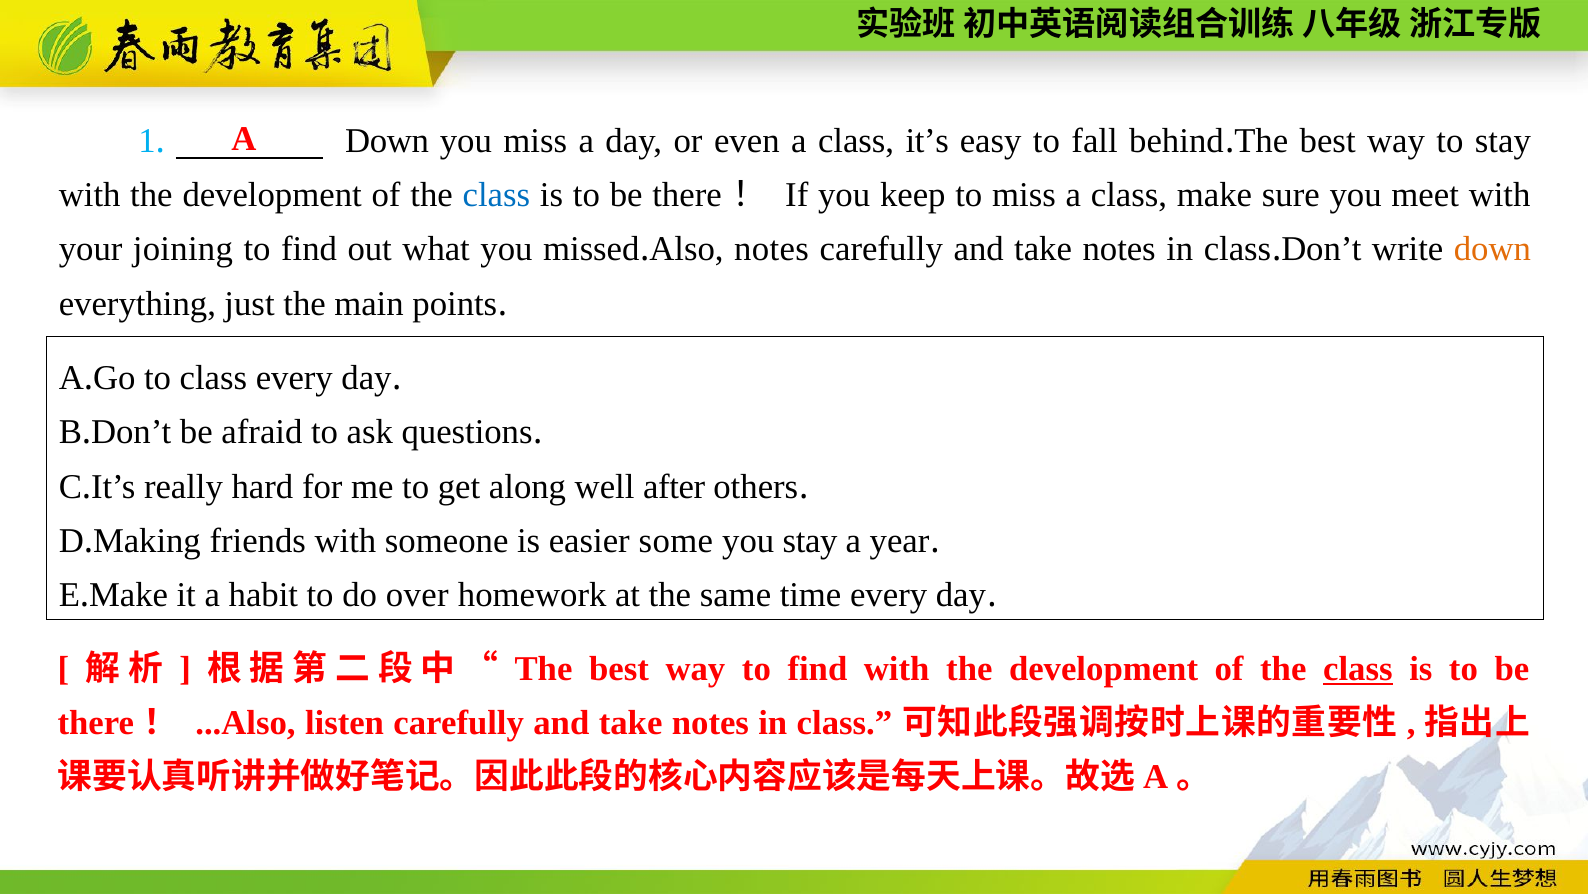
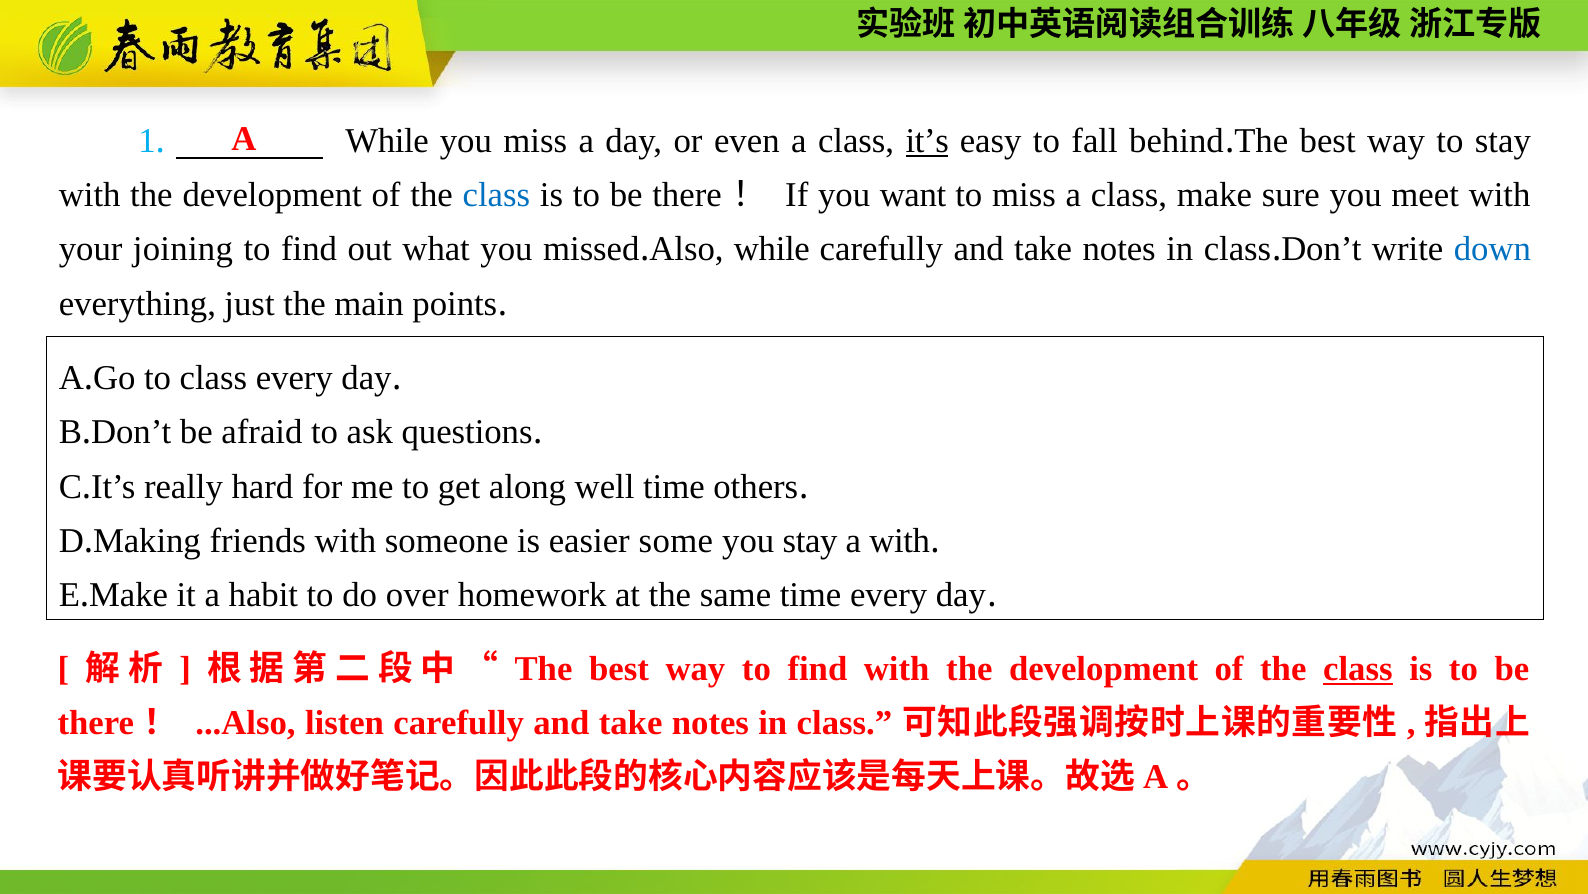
Down: Down -> While (387, 141)
it’s underline: none -> present (927, 141)
keep: keep -> want (913, 195)
notes: notes -> while (772, 249)
down colour: orange -> blue (1492, 249)
well after: after -> time (674, 486)
a year: year -> with (900, 540)
